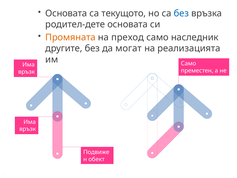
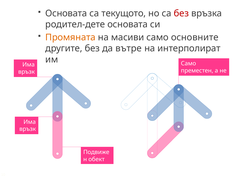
без colour: blue -> red (181, 13)
преход: преход -> масиви (128, 37)
наследник: наследник -> основните (195, 37)
могат: могат -> вътре (129, 48)
реализацията: реализацията -> интерполират (189, 48)
